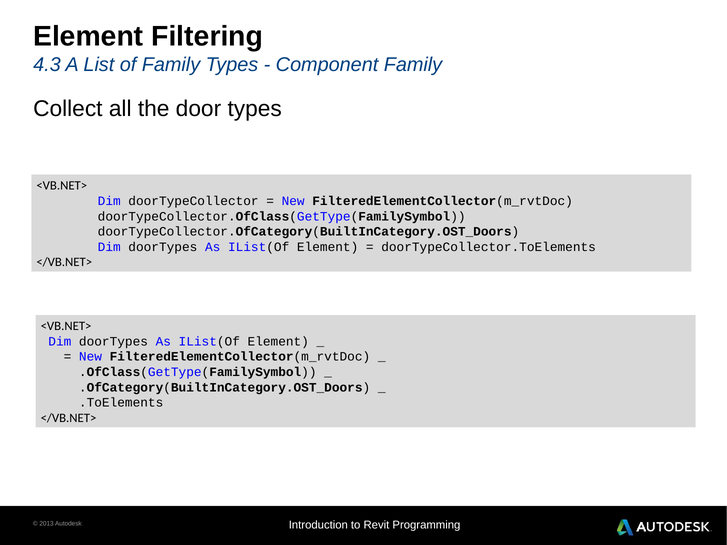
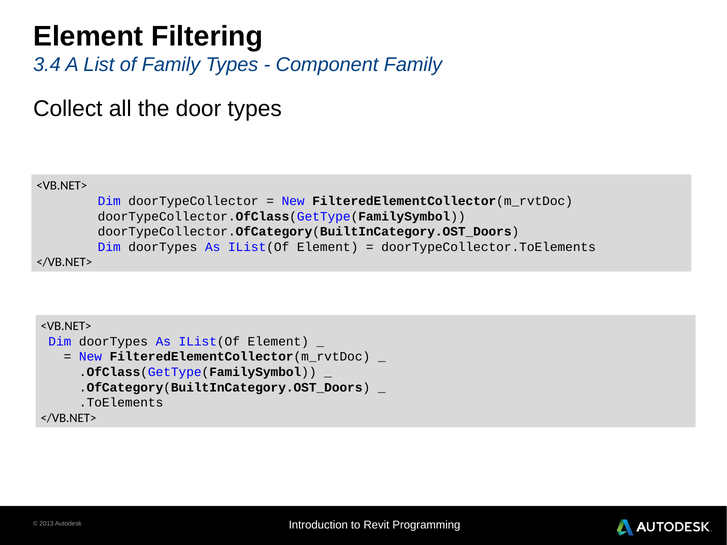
4.3: 4.3 -> 3.4 (47, 65)
